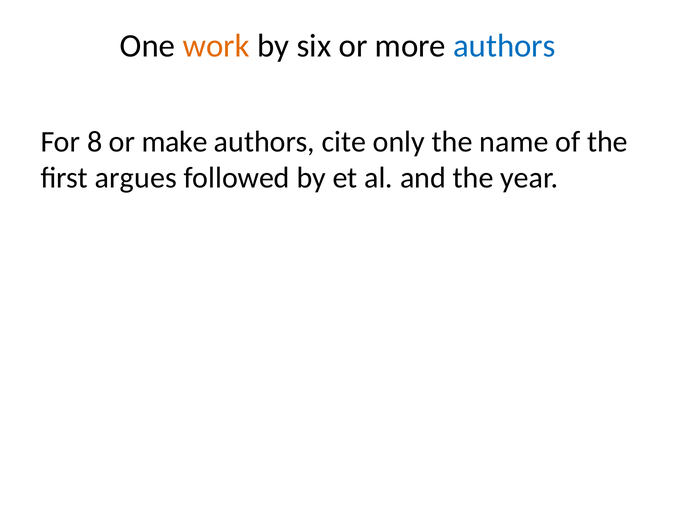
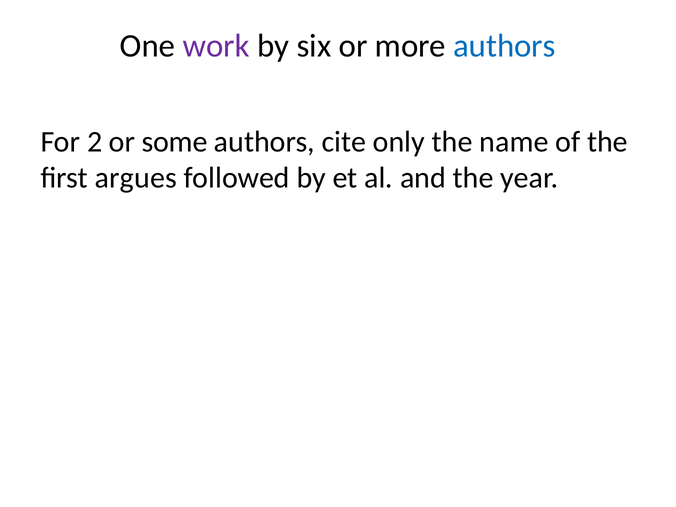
work colour: orange -> purple (216, 46)
8: 8 -> 2 (95, 142)
make: make -> some (175, 142)
